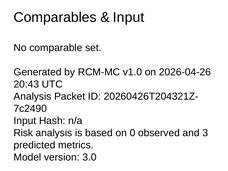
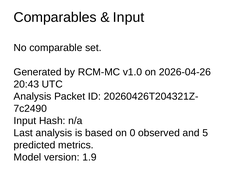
Risk: Risk -> Last (23, 133)
3: 3 -> 5 (205, 133)
3.0: 3.0 -> 1.9 (89, 157)
